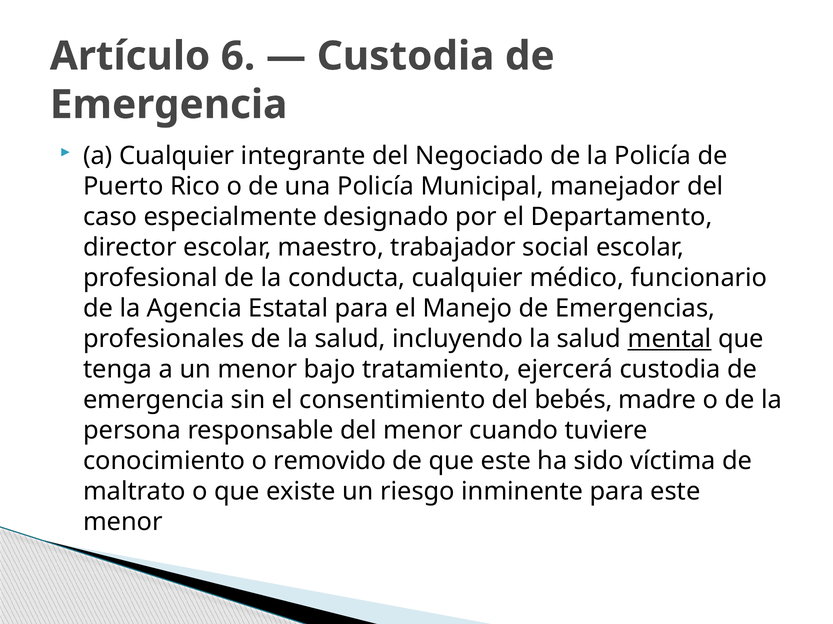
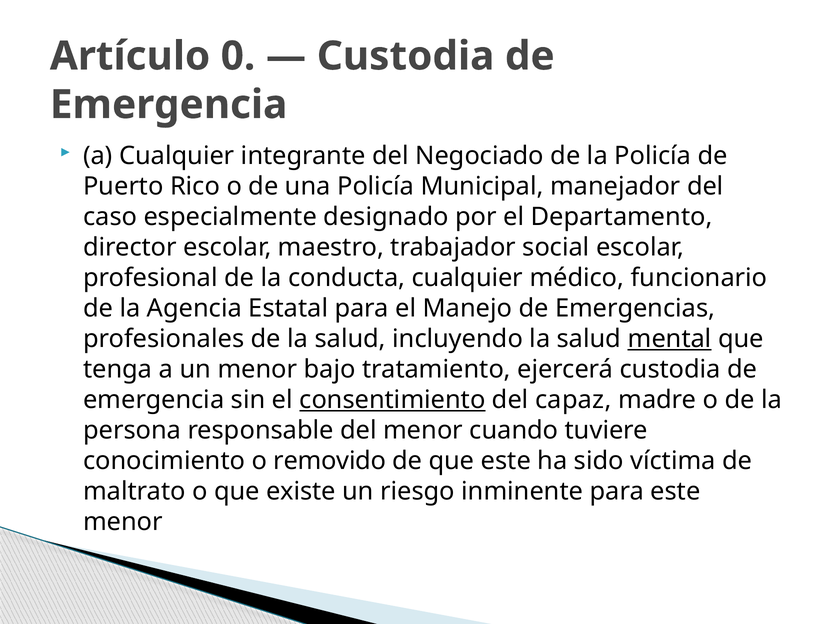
6: 6 -> 0 (238, 56)
consentimiento underline: none -> present (392, 400)
bebés: bebés -> capaz (573, 400)
